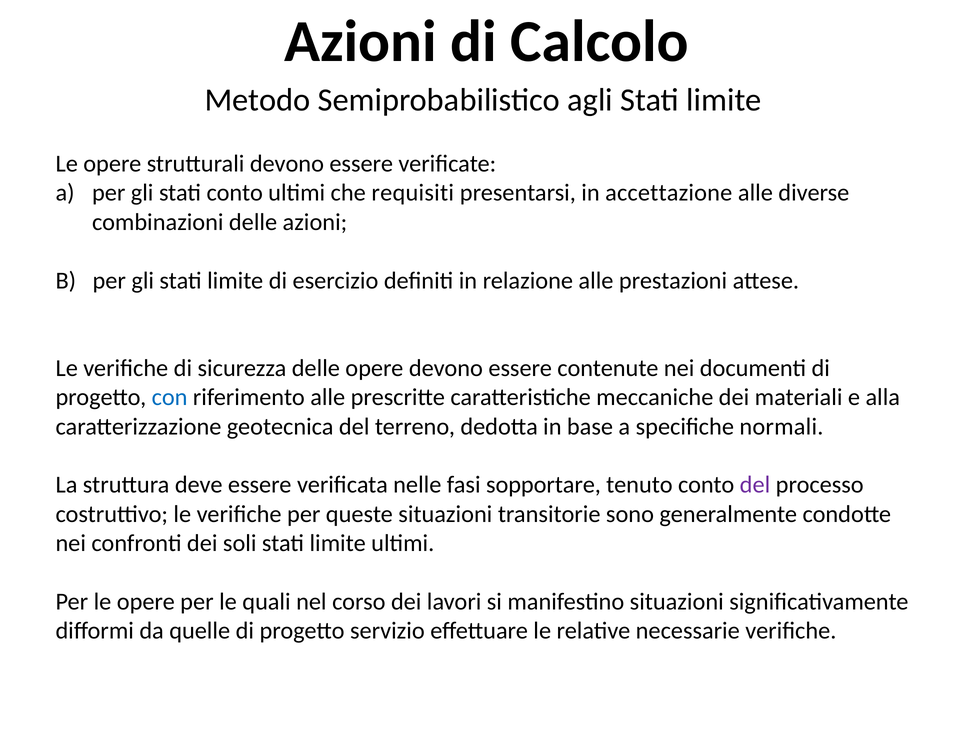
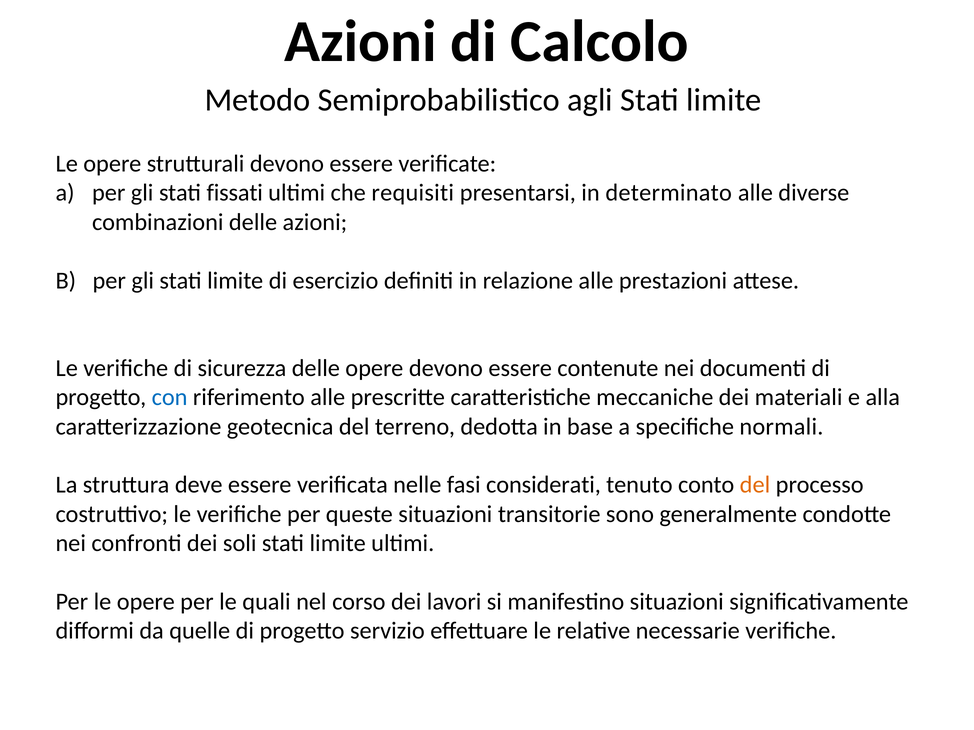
stati conto: conto -> fissati (235, 193)
accettazione: accettazione -> determinato (669, 193)
sopportare: sopportare -> considerati (543, 485)
del colour: purple -> orange (755, 485)
